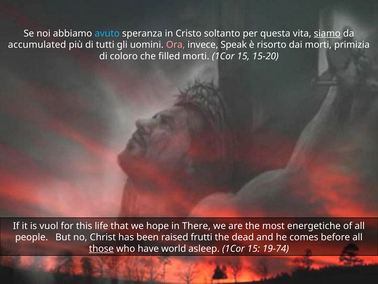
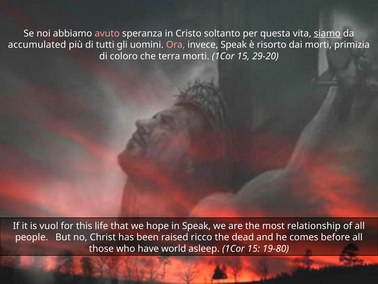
avuto colour: light blue -> pink (107, 33)
filled: filled -> terra (169, 56)
15-20: 15-20 -> 29-20 (265, 56)
in There: There -> Speak (196, 226)
energetiche: energetiche -> relationship (314, 226)
frutti: frutti -> ricco (201, 237)
those underline: present -> none (101, 248)
19-74: 19-74 -> 19-80 (276, 248)
